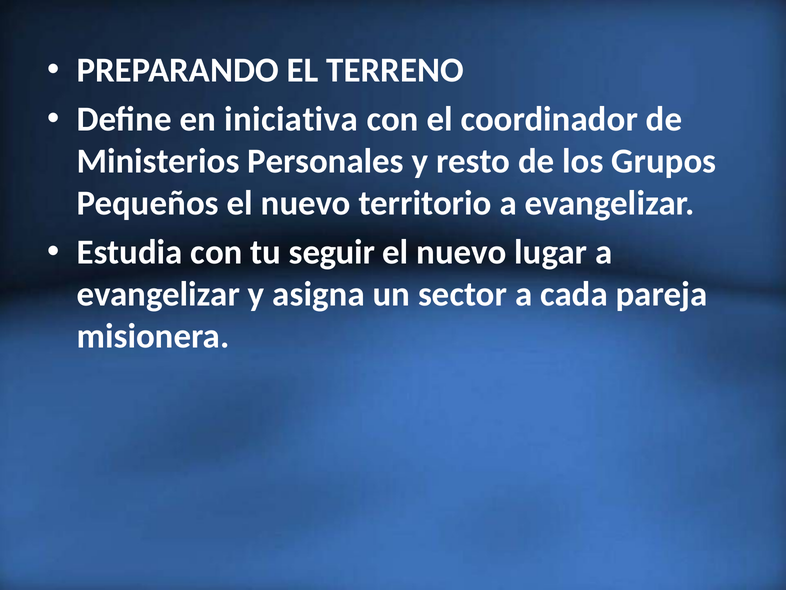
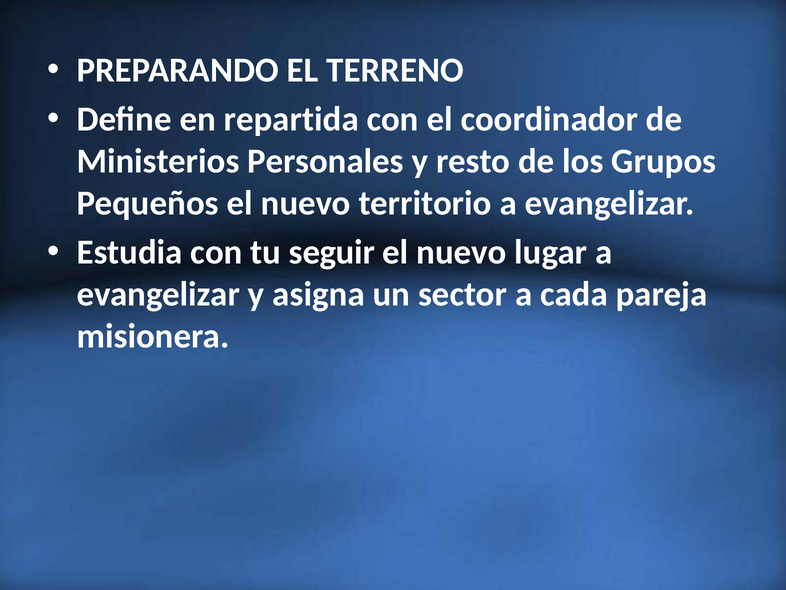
iniciativa: iniciativa -> repartida (291, 119)
